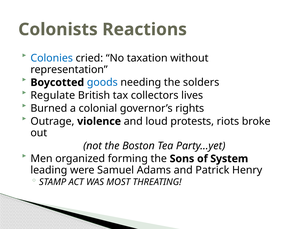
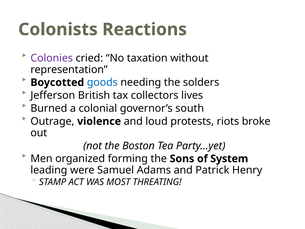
Colonies colour: blue -> purple (52, 58)
Regulate: Regulate -> Jefferson (53, 95)
rights: rights -> south (190, 108)
